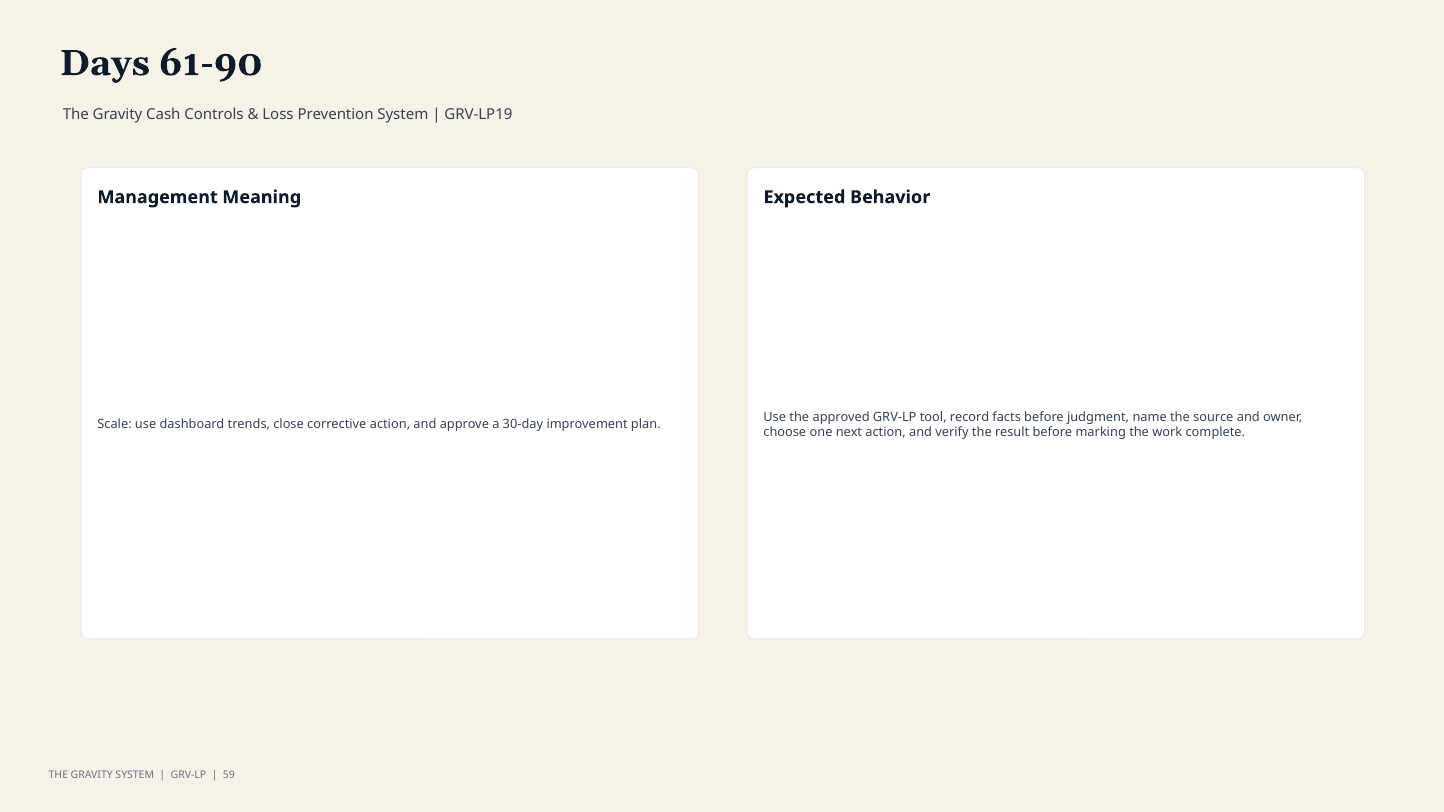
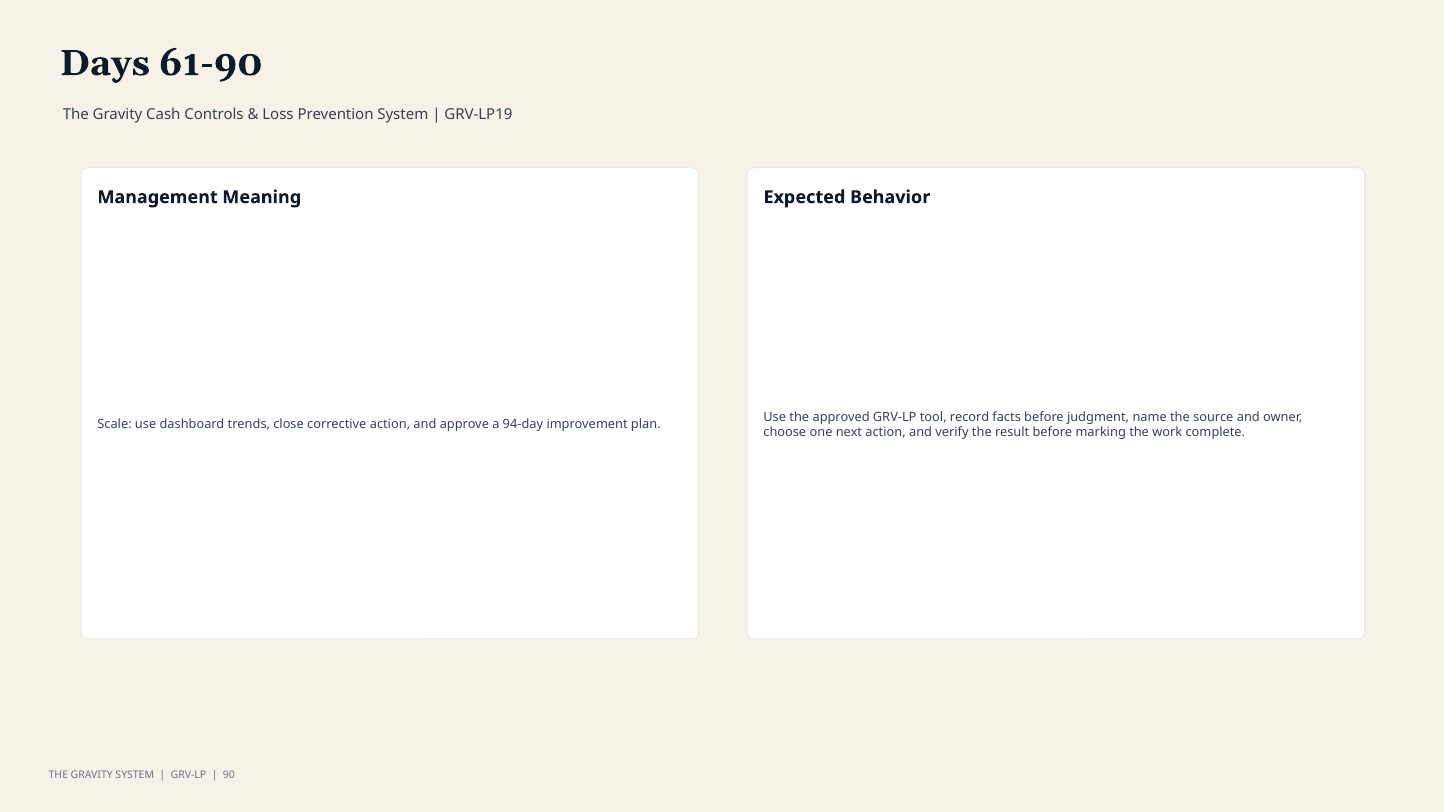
30-day: 30-day -> 94-day (523, 425)
59: 59 -> 90 (229, 775)
